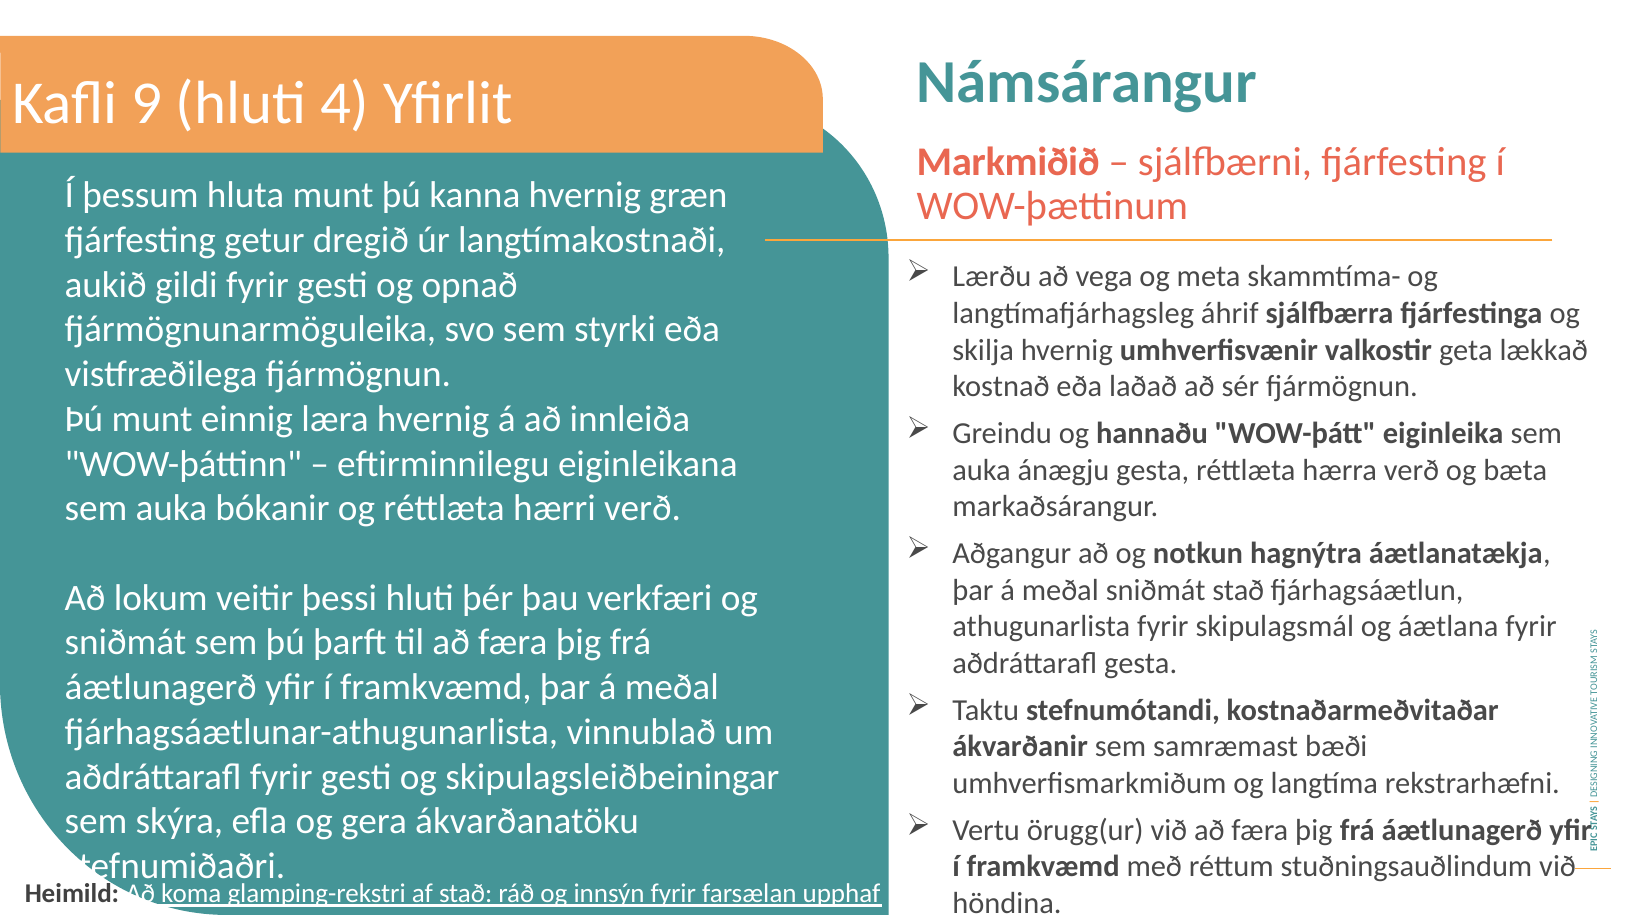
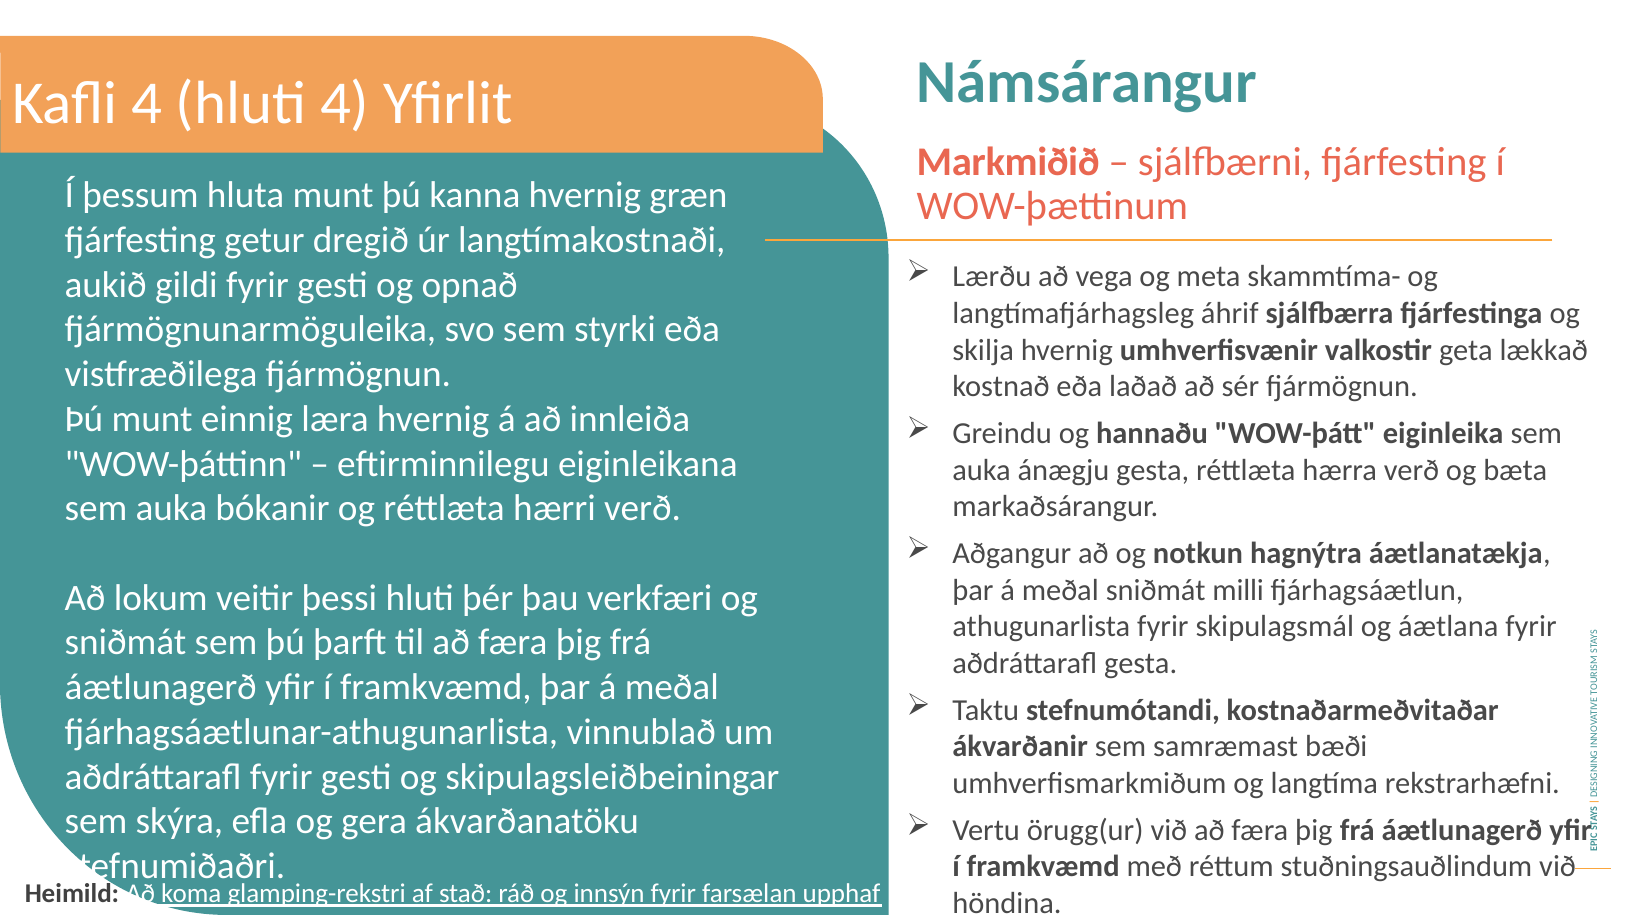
Kafli 9: 9 -> 4 (147, 103)
sniðmát stað: stað -> milli (1238, 590)
